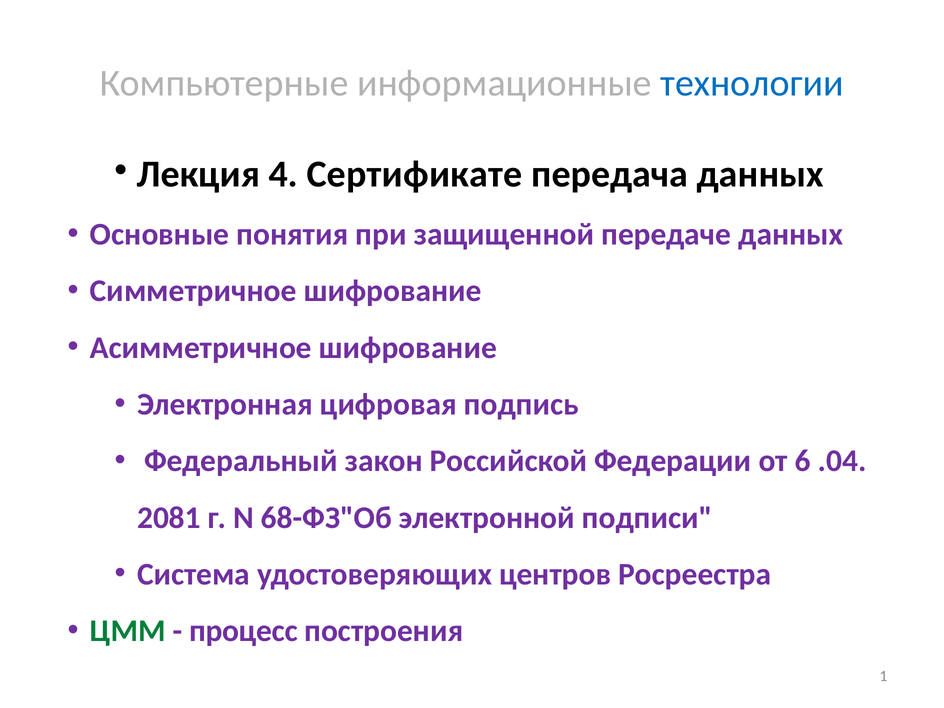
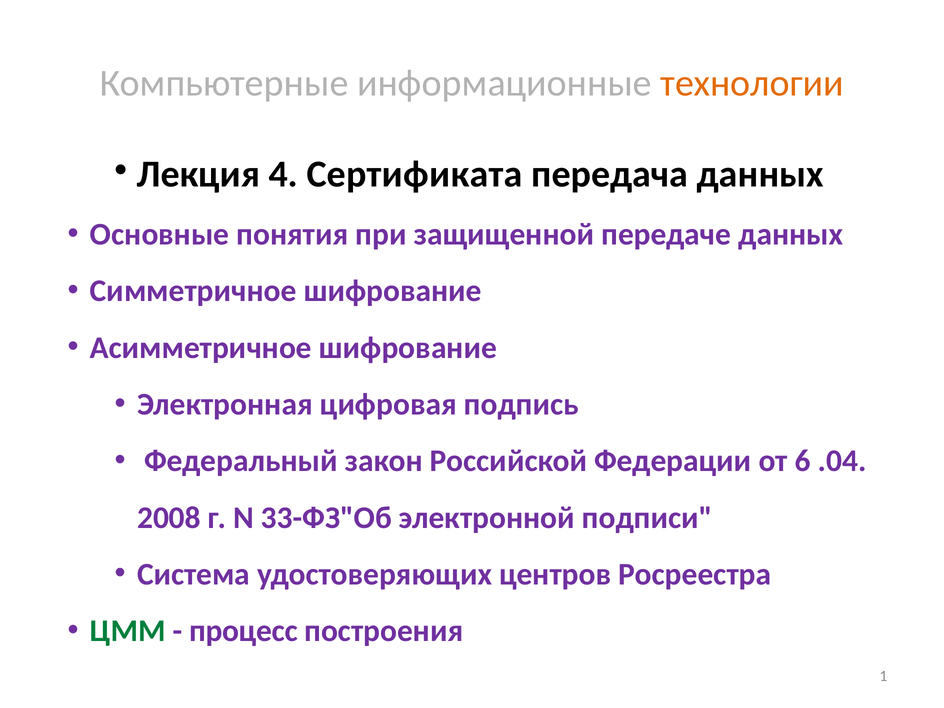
технологии colour: blue -> orange (752, 83)
Сертификате: Сертификате -> Сертификата (415, 174)
2081: 2081 -> 2008 (169, 518)
68-ФЗ"Об: 68-ФЗ"Об -> 33-ФЗ"Об (326, 518)
